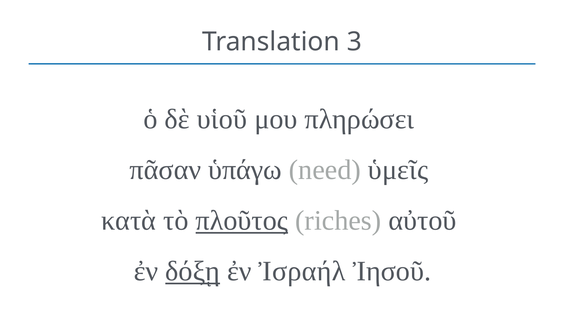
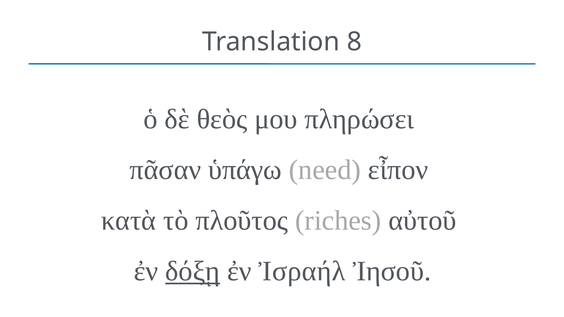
3: 3 -> 8 (354, 42)
υἱοῦ: υἱοῦ -> θεὸς (222, 119)
ὑμεῖς: ὑμεῖς -> εἶπον (398, 170)
πλοῦτος underline: present -> none (242, 221)
